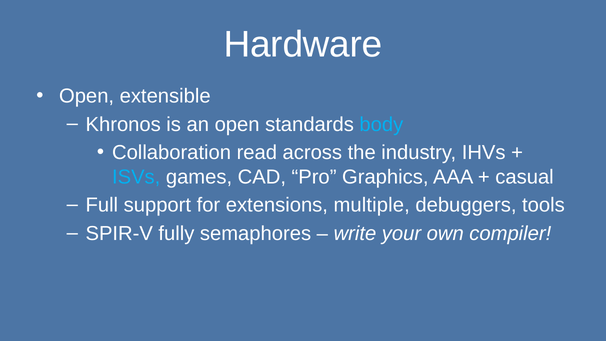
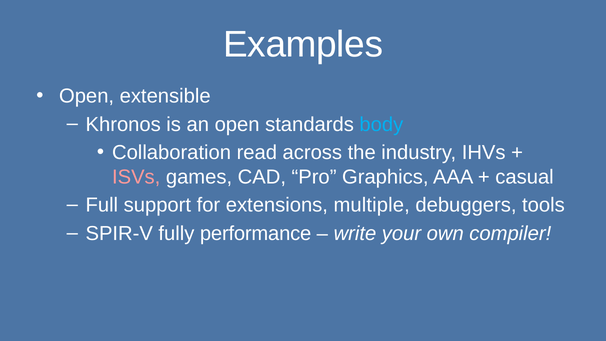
Hardware: Hardware -> Examples (303, 45)
ISVs colour: light blue -> pink (136, 177)
semaphores: semaphores -> performance (256, 233)
